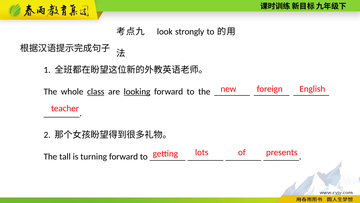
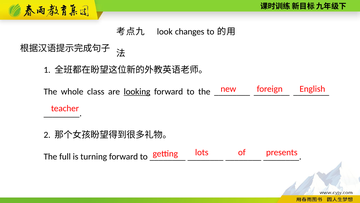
strongly: strongly -> changes (190, 32)
class underline: present -> none (96, 91)
tall: tall -> full (65, 156)
